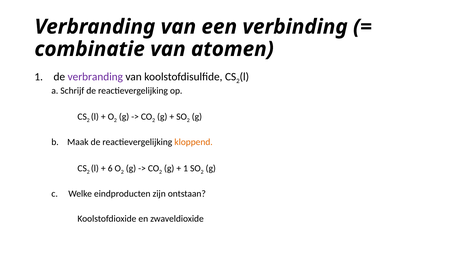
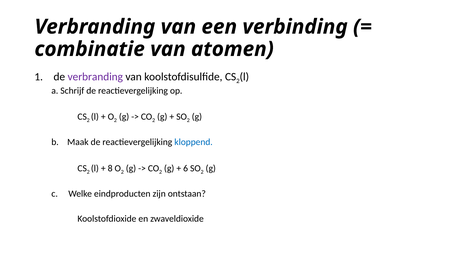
kloppend colour: orange -> blue (194, 142)
6: 6 -> 8 (110, 168)
1: 1 -> 6 (186, 168)
